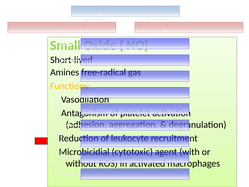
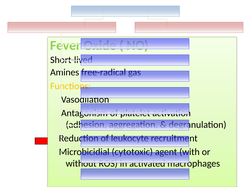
Small: Small -> Fever (65, 45)
